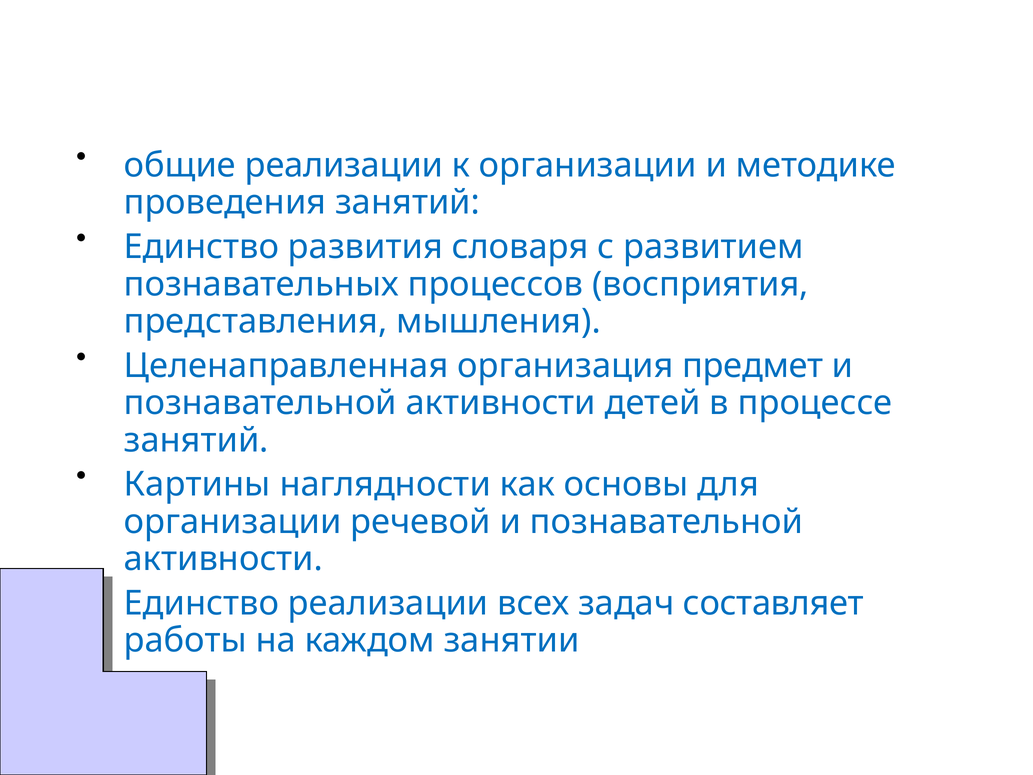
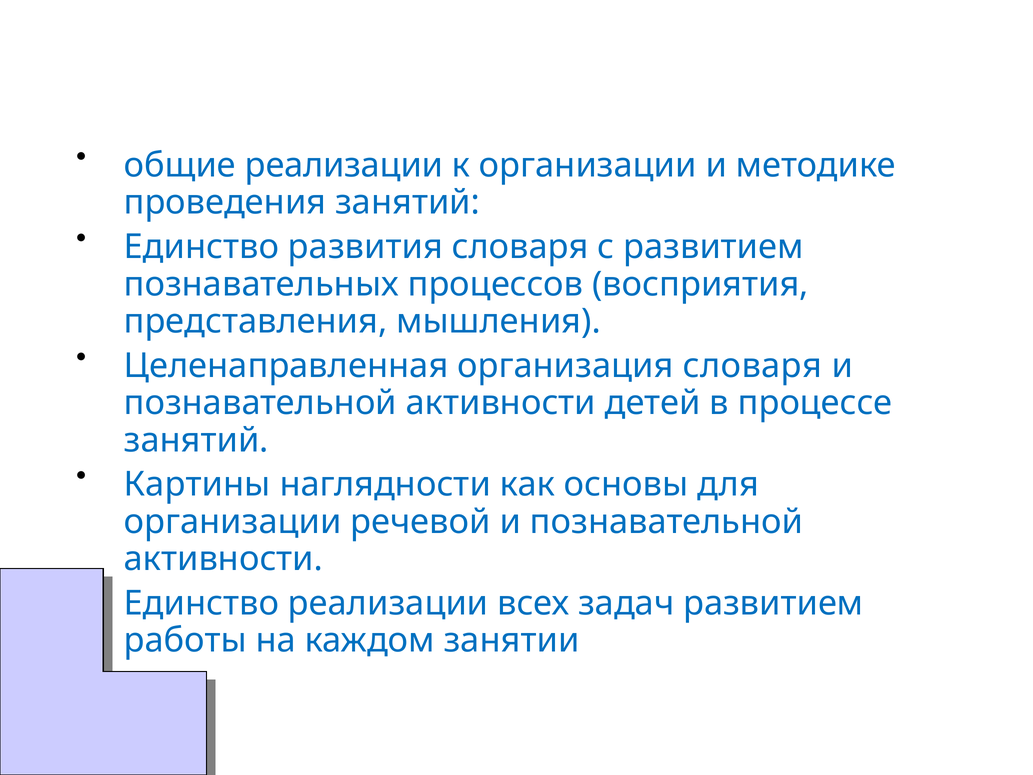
организация предмет: предмет -> словаря (752, 366)
задач составляет: составляет -> развитием (773, 603)
